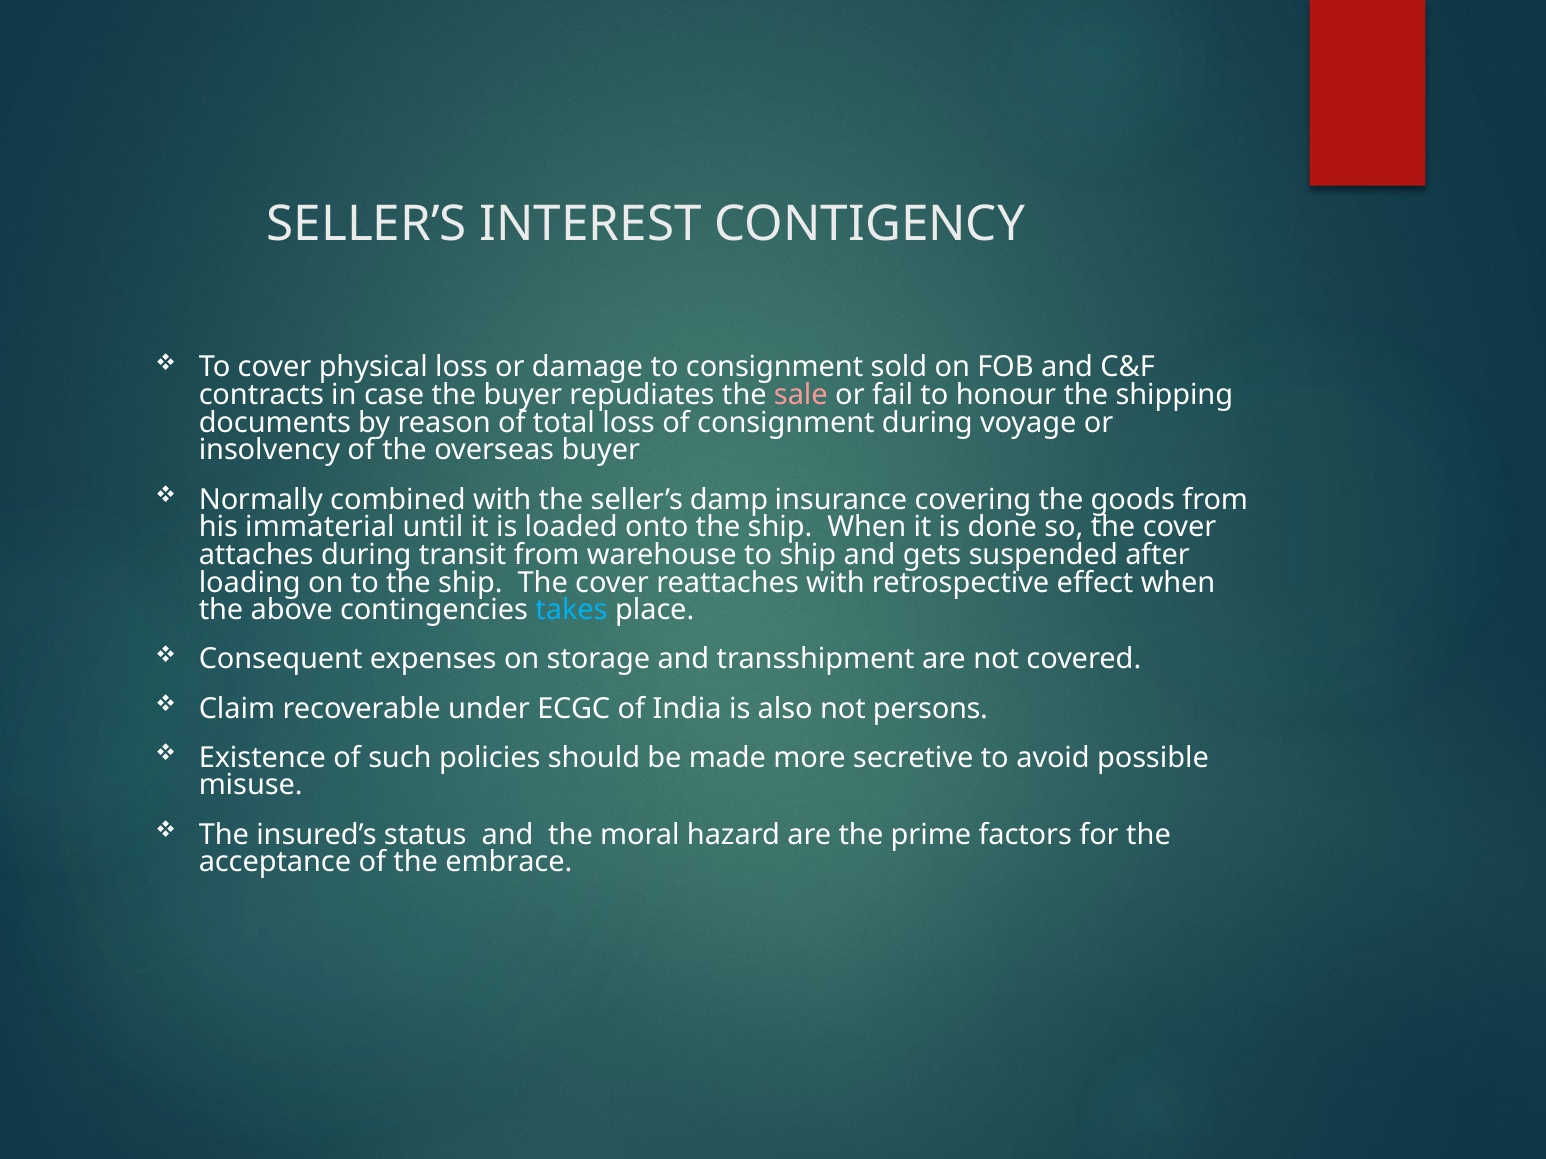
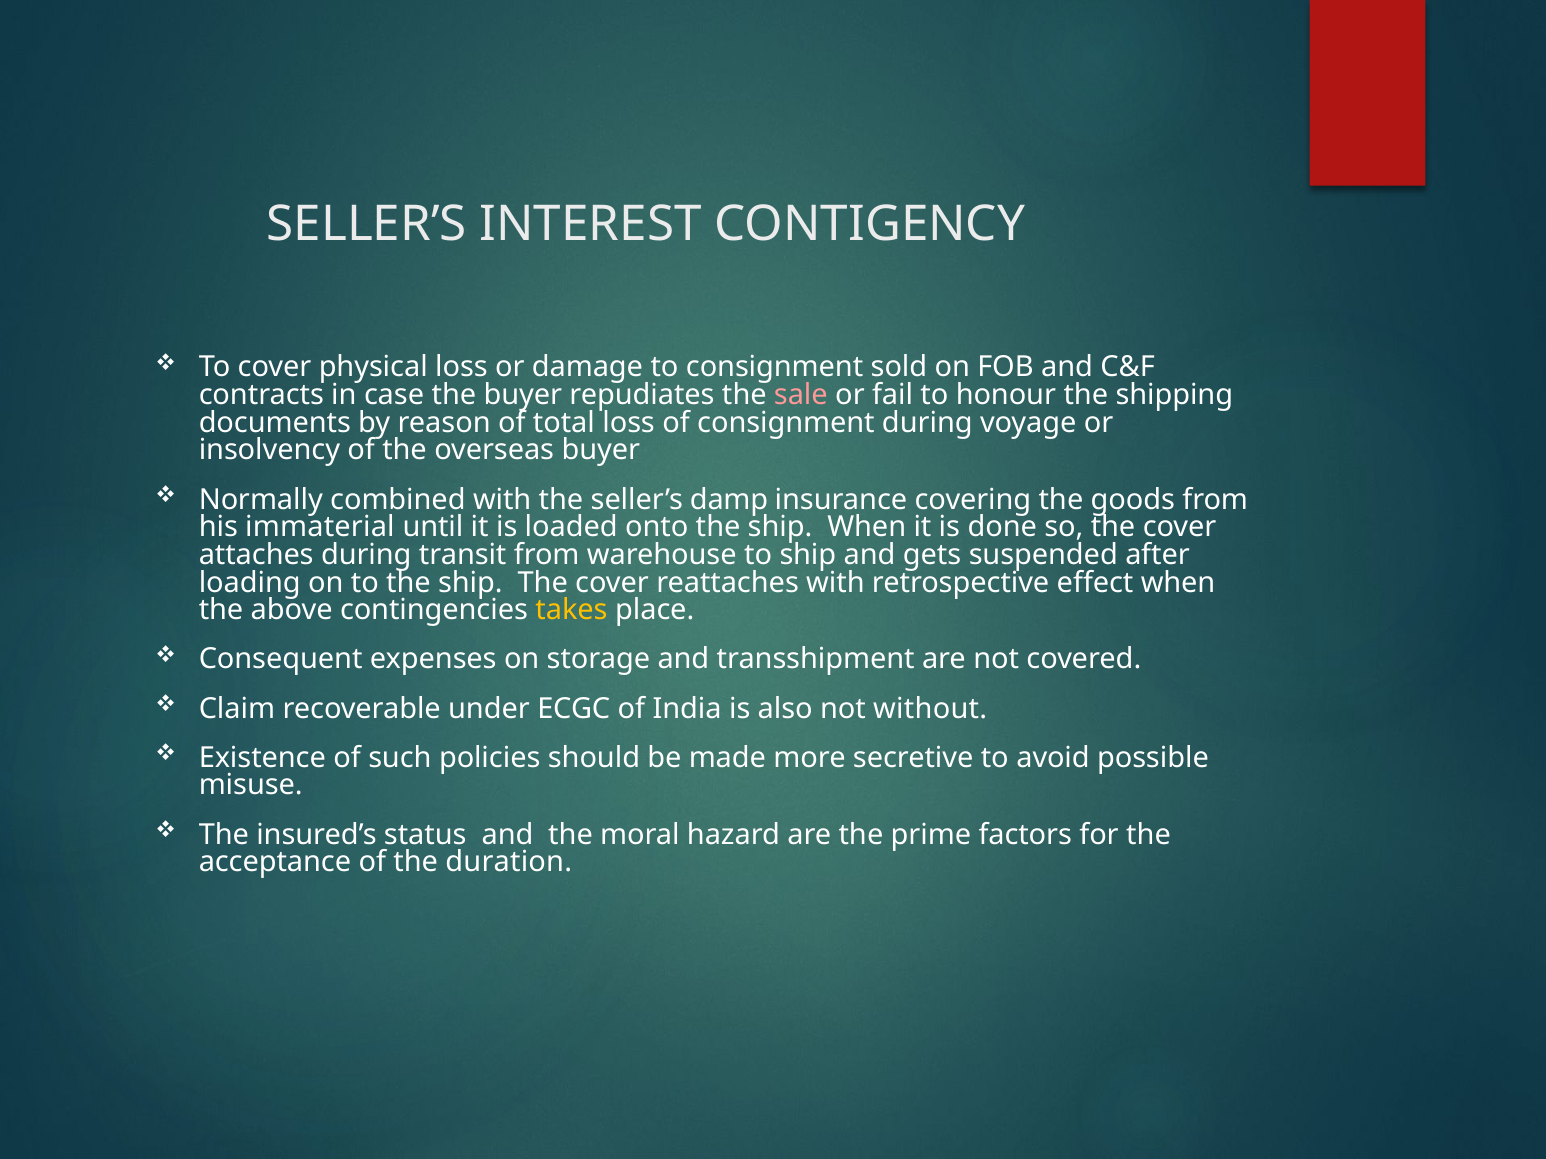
takes colour: light blue -> yellow (572, 610)
persons: persons -> without (930, 709)
embrace: embrace -> duration (509, 863)
